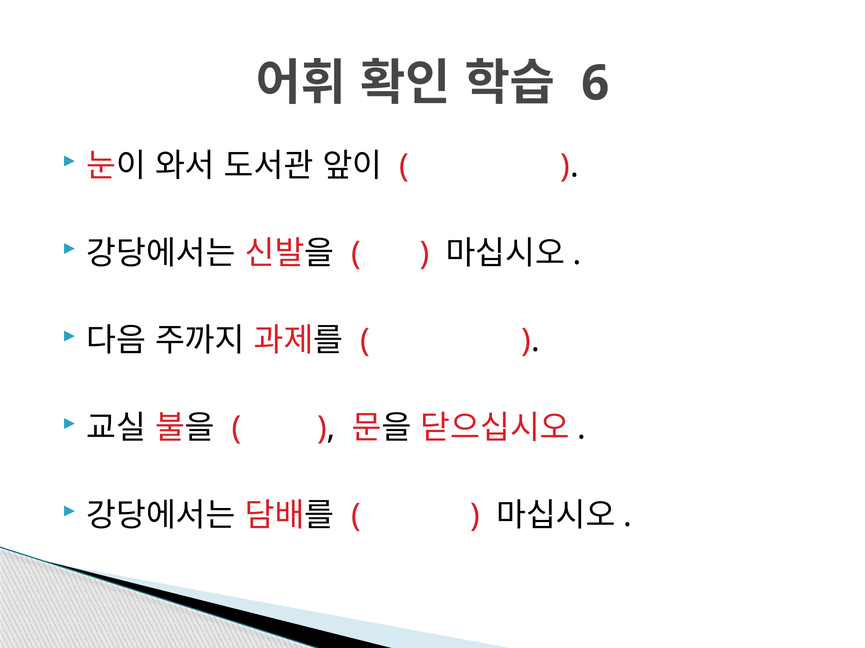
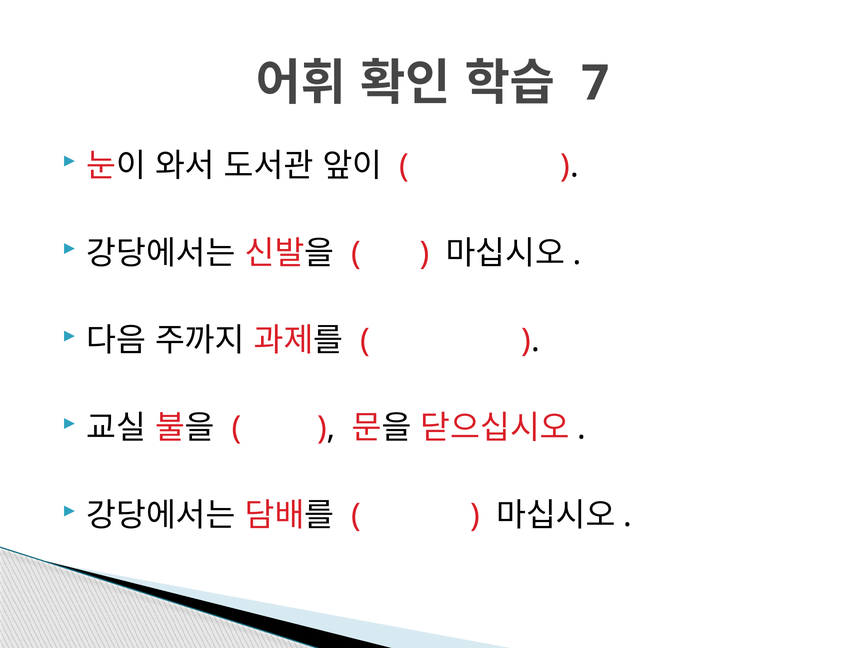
6: 6 -> 7 (595, 83)
